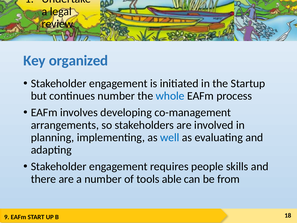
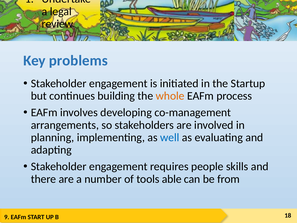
organized: organized -> problems (78, 60)
continues number: number -> building (116, 96)
whole colour: blue -> orange (170, 96)
